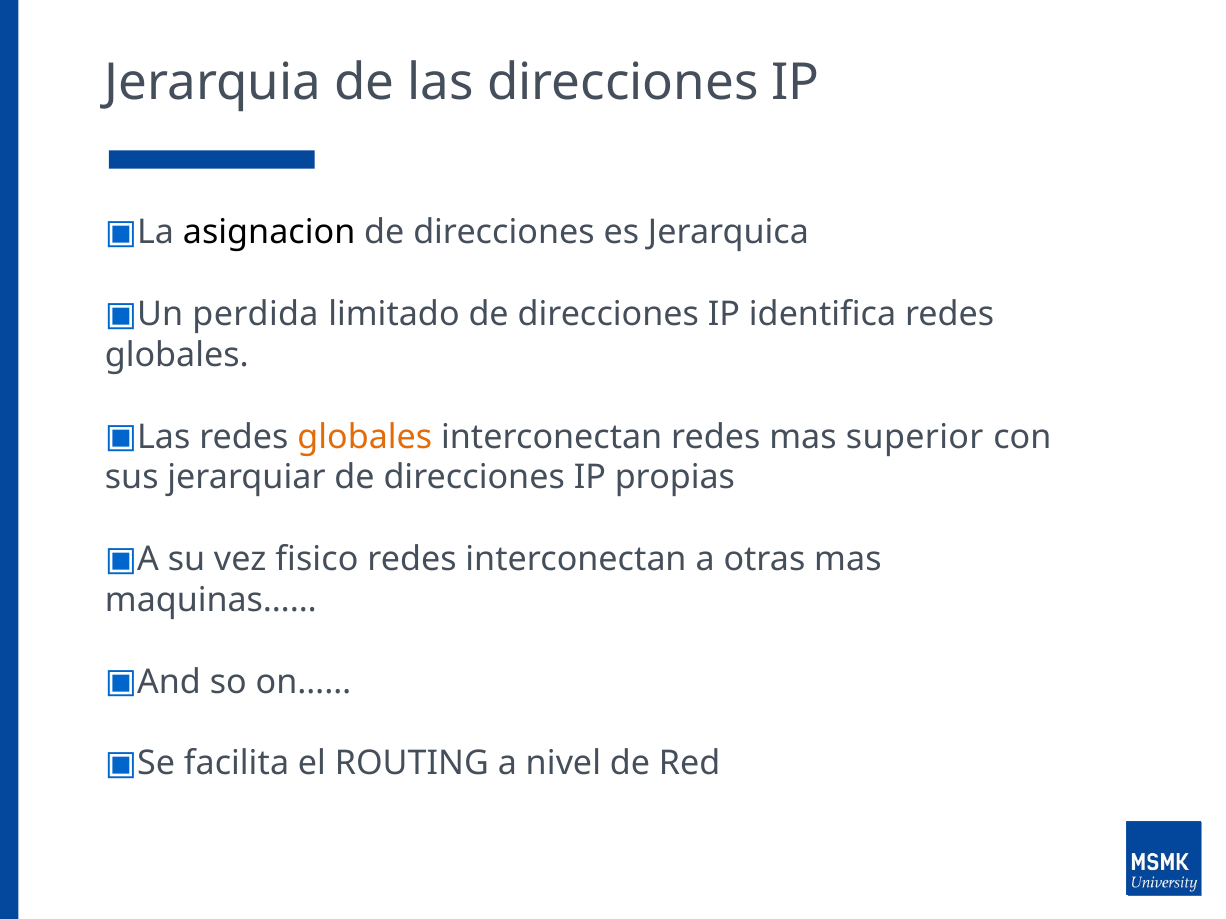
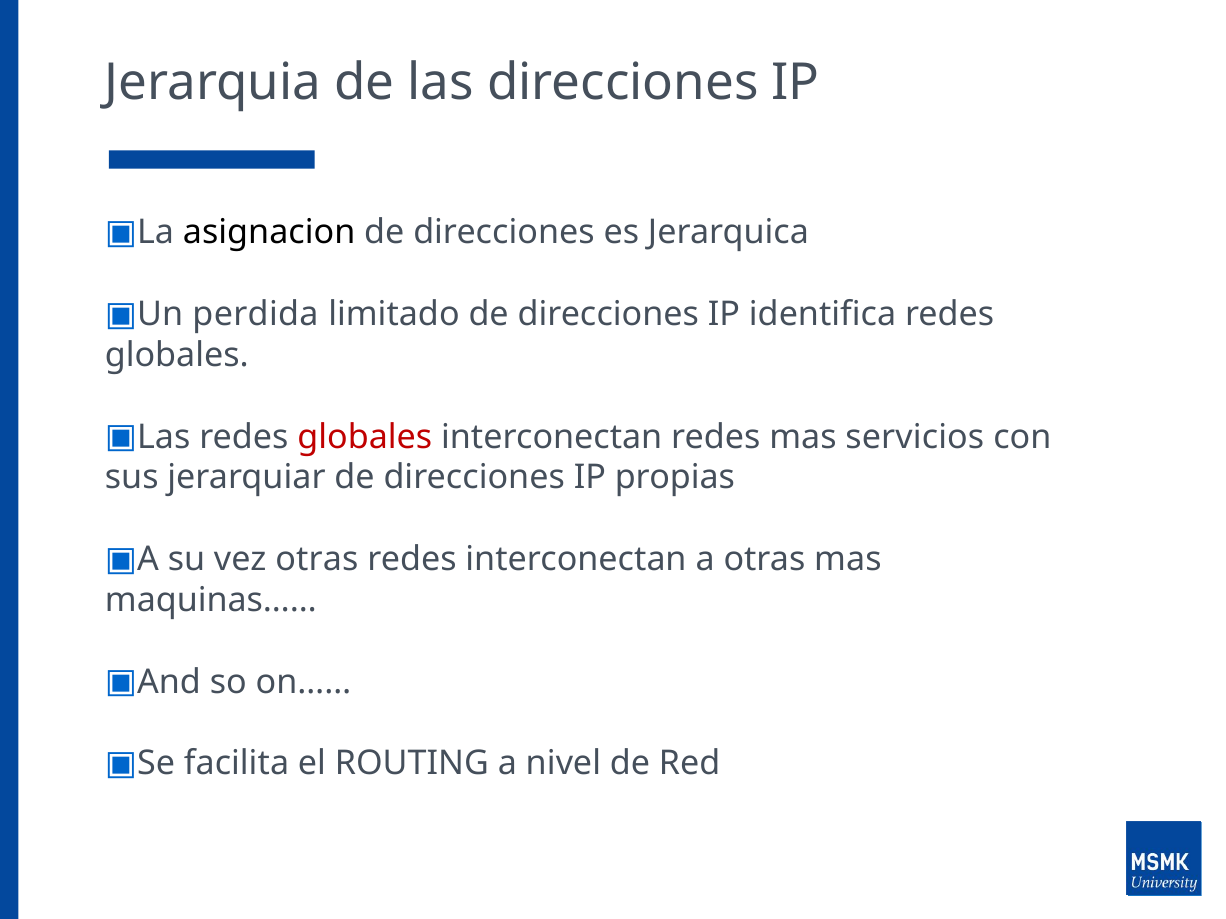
globales colour: orange -> red (365, 437)
superior: superior -> servicios (915, 437)
vez fisico: fisico -> otras (317, 560)
